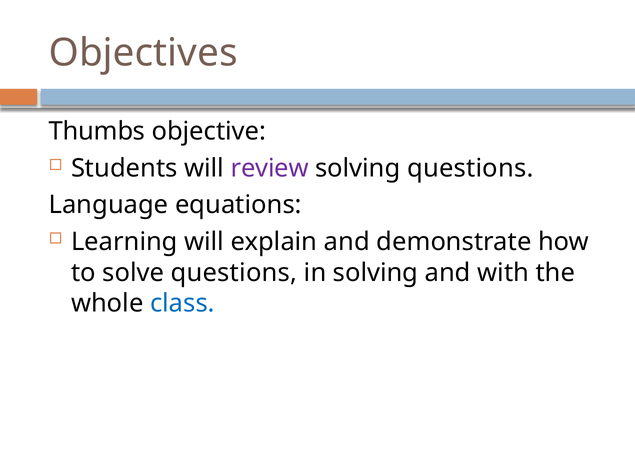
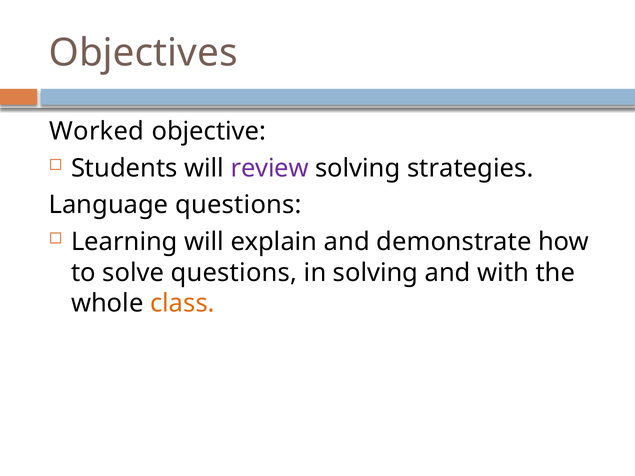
Thumbs: Thumbs -> Worked (97, 131)
solving questions: questions -> strategies (470, 168)
Language equations: equations -> questions (238, 205)
class colour: blue -> orange (182, 303)
